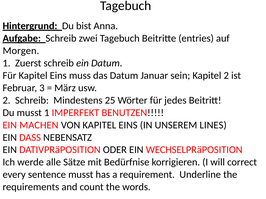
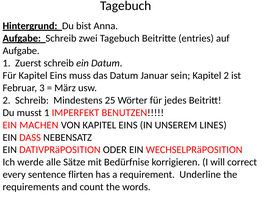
Morgen: Morgen -> Aufgabe (21, 51)
sentence musst: musst -> flirten (81, 175)
